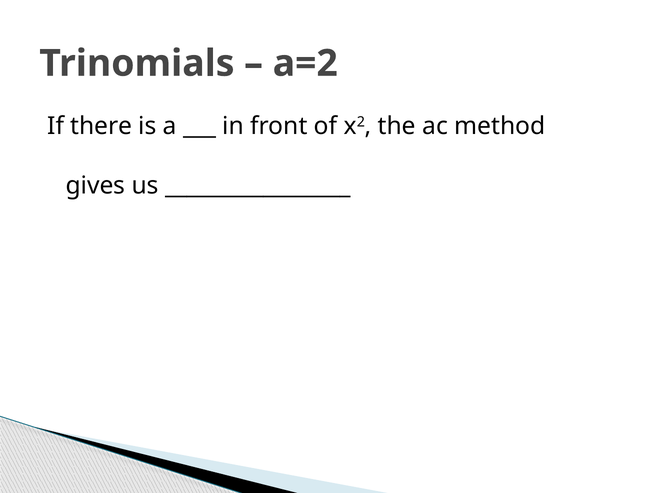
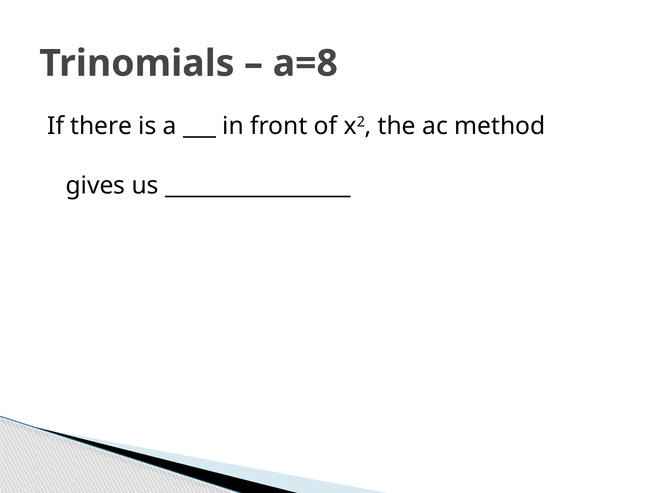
a=2: a=2 -> a=8 (305, 63)
